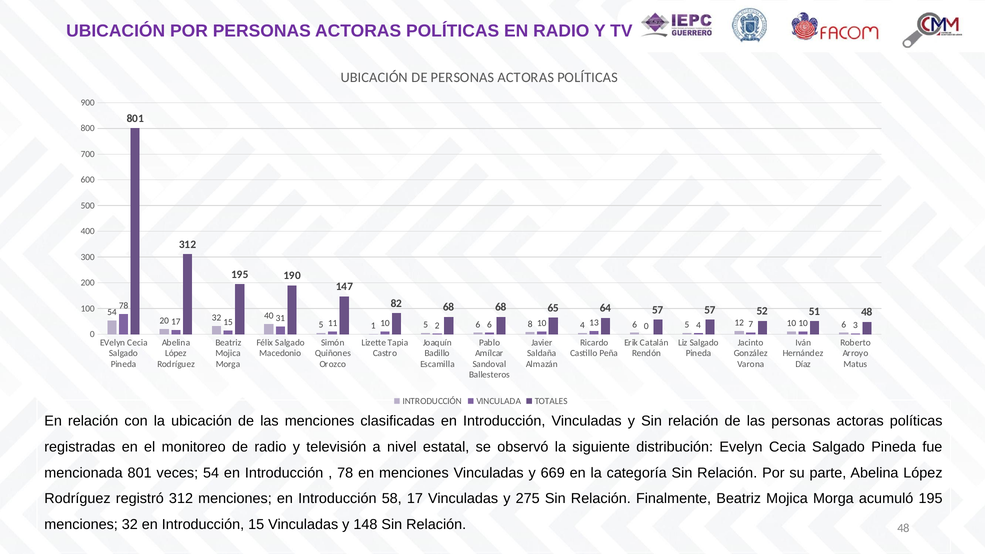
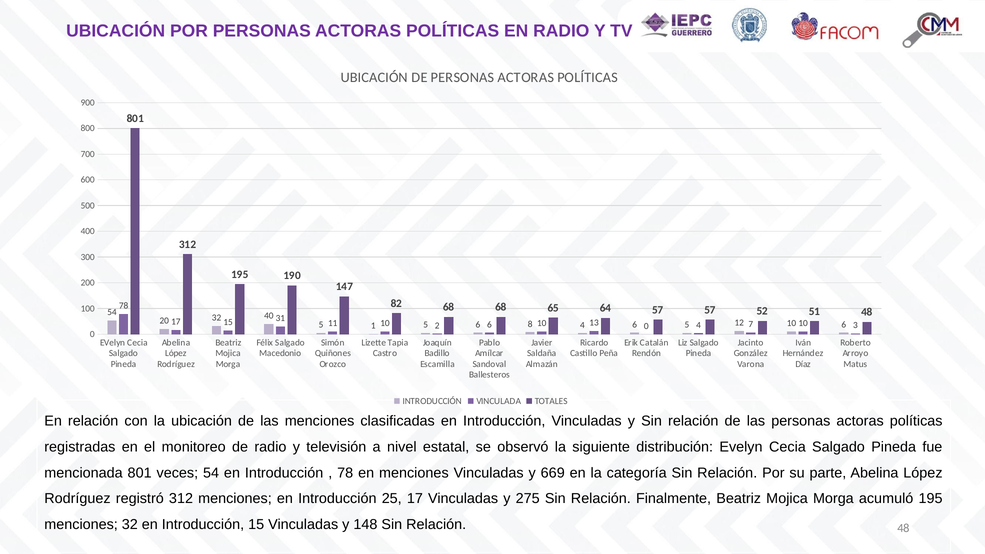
58: 58 -> 25 (392, 499)
